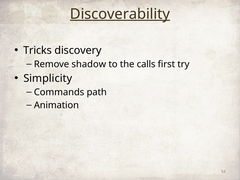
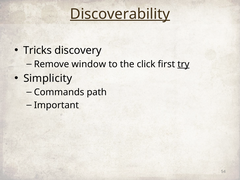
shadow: shadow -> window (89, 64)
calls: calls -> click (146, 64)
try underline: none -> present (183, 64)
Animation: Animation -> Important (56, 105)
